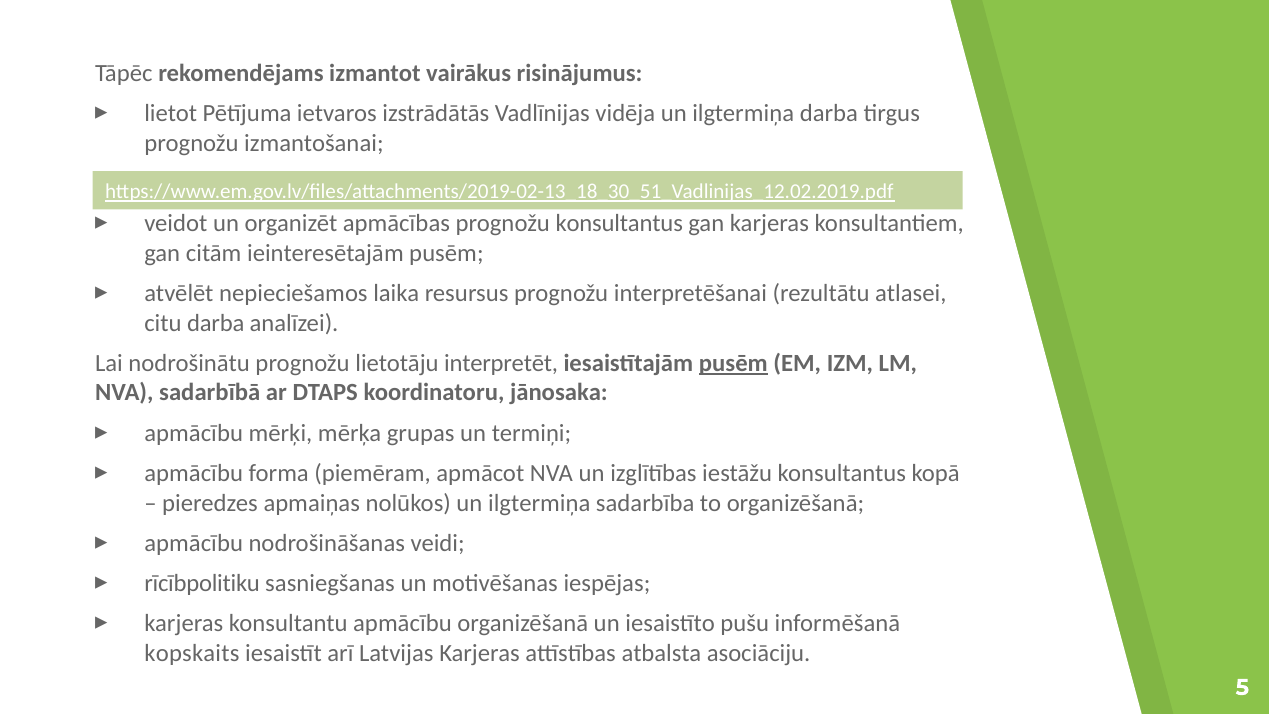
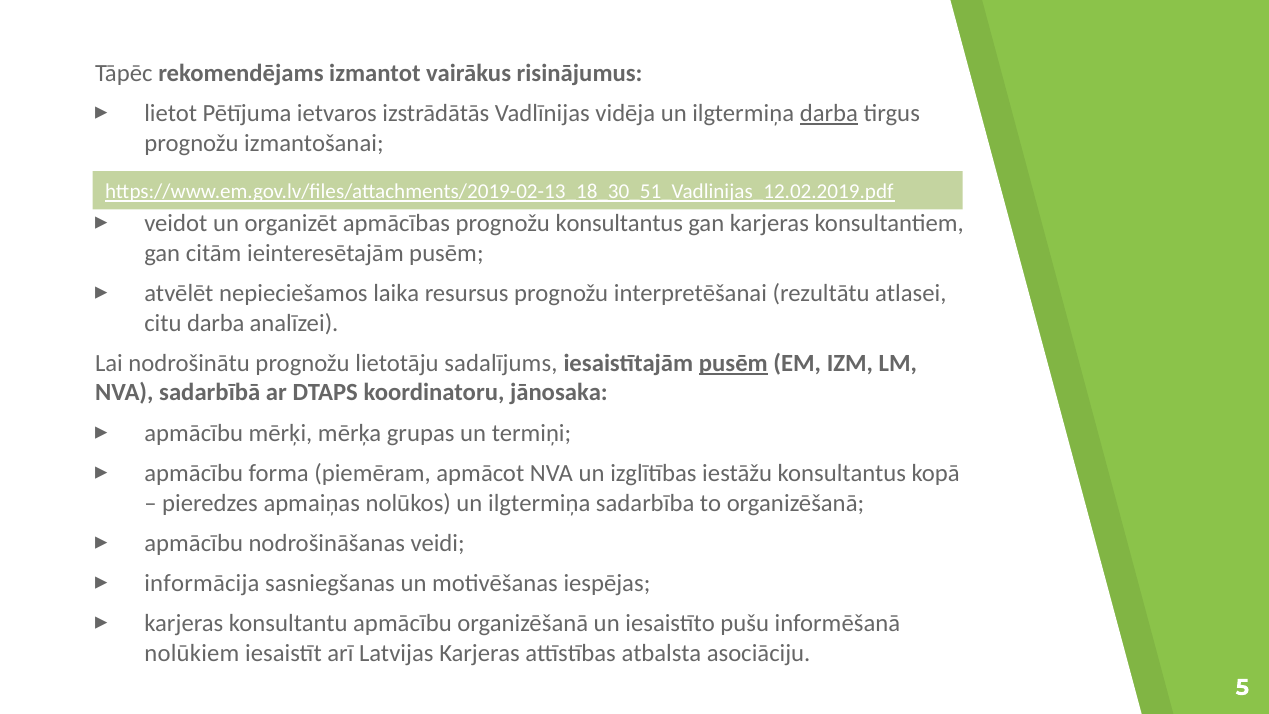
darba underline: none -> present (829, 113)
interpretēt: interpretēt -> sadalījums (501, 363)
rīcībpolitiku: rīcībpolitiku -> informācija (202, 583)
kopskaits: kopskaits -> nolūkiem (192, 653)
